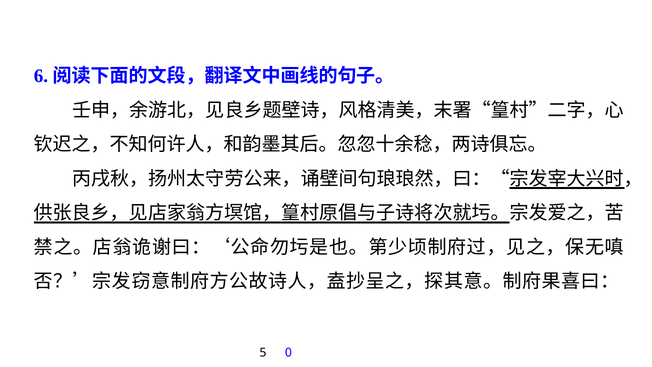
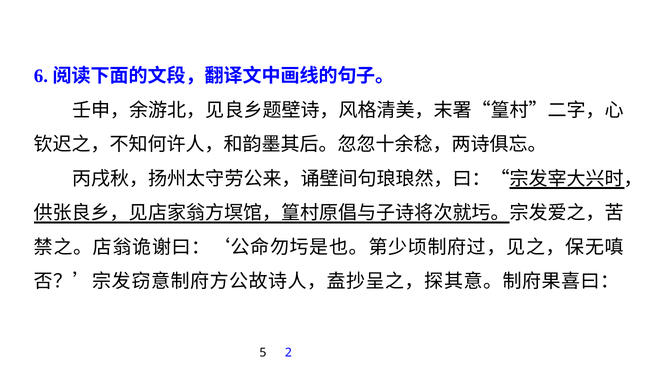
0: 0 -> 2 (288, 353)
